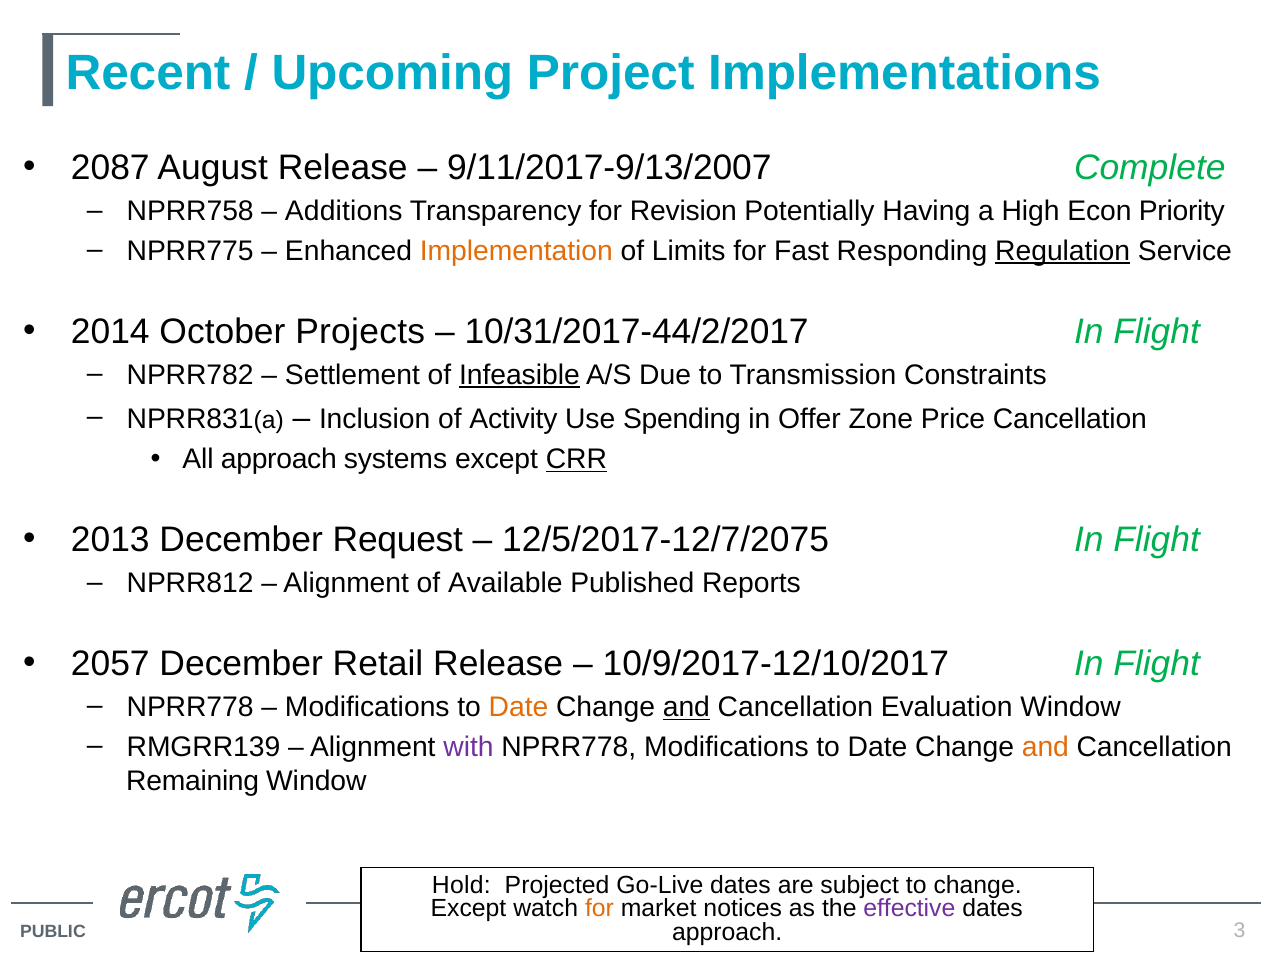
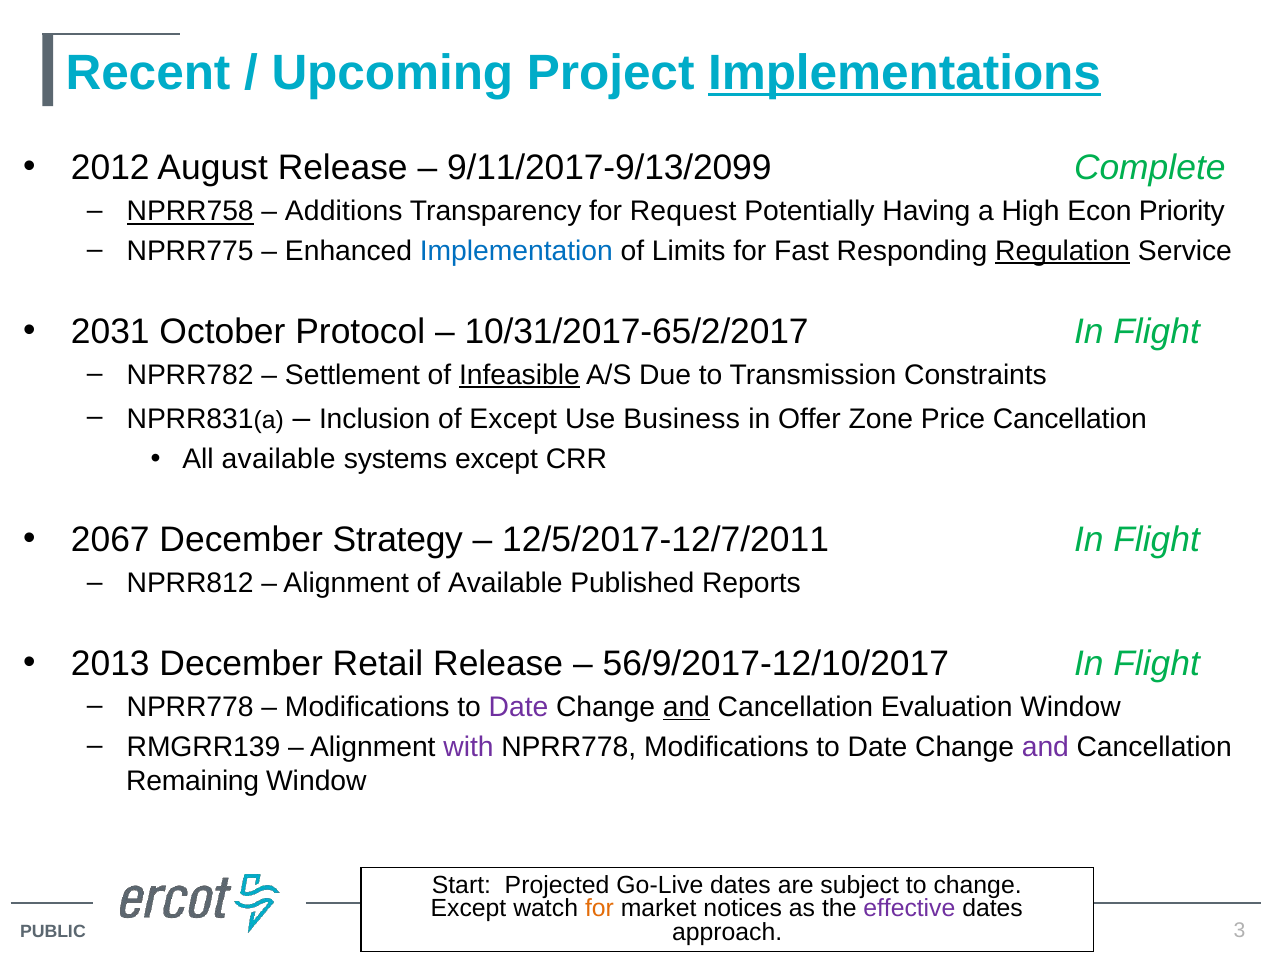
Implementations underline: none -> present (905, 73)
2087: 2087 -> 2012 (110, 168)
9/11/2017-9/13/2007: 9/11/2017-9/13/2007 -> 9/11/2017-9/13/2099 (609, 168)
NPRR758 underline: none -> present (190, 211)
Revision: Revision -> Request (683, 211)
Implementation colour: orange -> blue (516, 251)
2014: 2014 -> 2031 (110, 332)
Projects: Projects -> Protocol (360, 332)
10/31/2017-44/2/2017: 10/31/2017-44/2/2017 -> 10/31/2017-65/2/2017 (637, 332)
of Activity: Activity -> Except (513, 419)
Spending: Spending -> Business (682, 419)
All approach: approach -> available (279, 459)
CRR underline: present -> none (576, 459)
2013: 2013 -> 2067 (110, 540)
Request: Request -> Strategy (398, 540)
12/5/2017-12/7/2075: 12/5/2017-12/7/2075 -> 12/5/2017-12/7/2011 (666, 540)
2057: 2057 -> 2013 (110, 664)
10/9/2017-12/10/2017: 10/9/2017-12/10/2017 -> 56/9/2017-12/10/2017 (776, 664)
Date colour: orange -> purple (518, 707)
and colour: orange -> purple (1045, 747)
Hold: Hold -> Start (461, 884)
